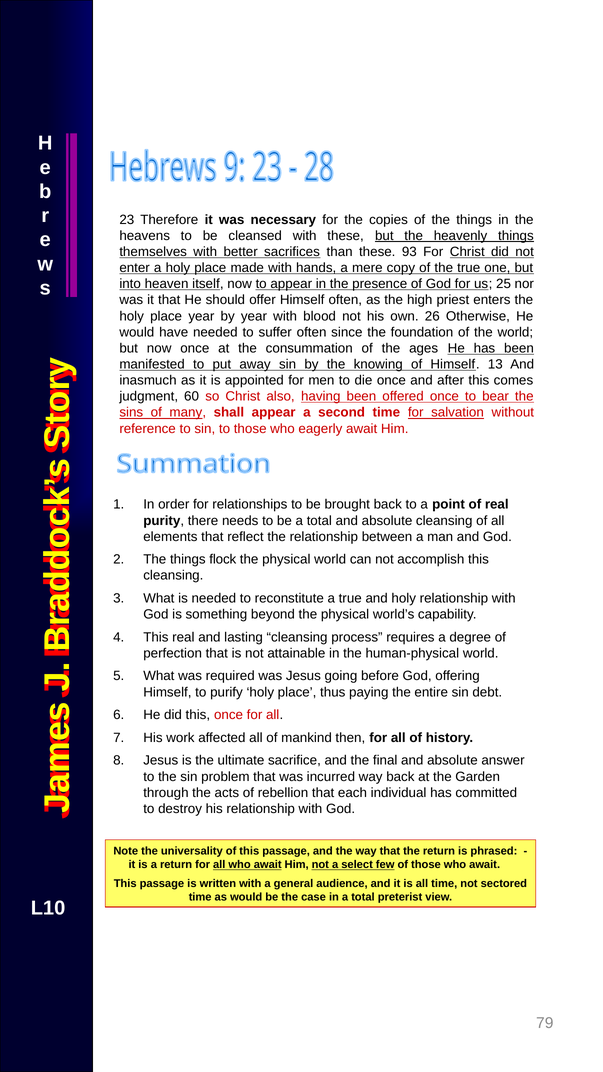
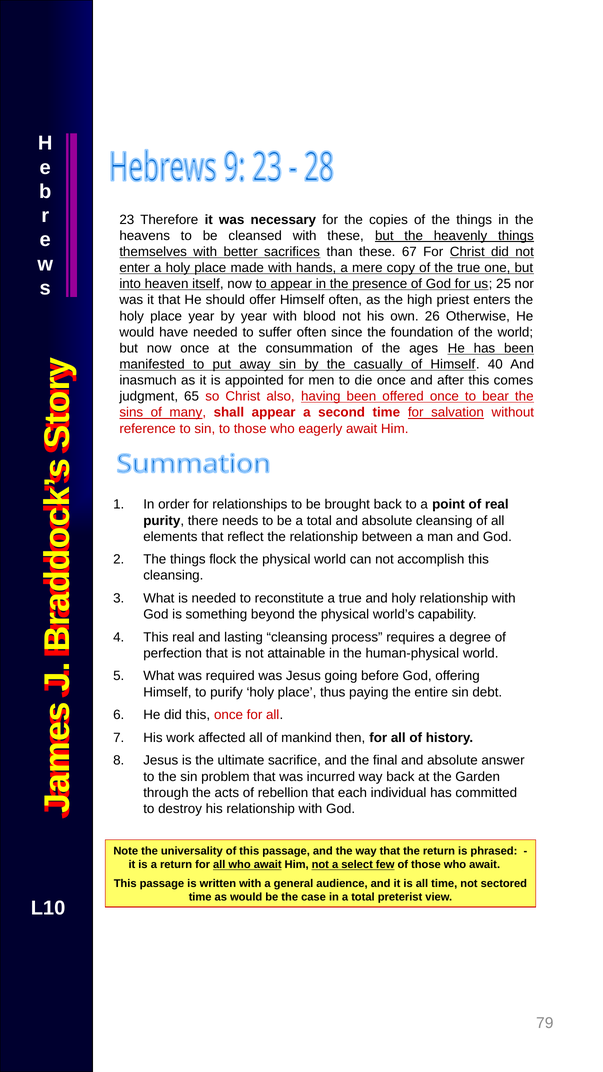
93: 93 -> 67 (409, 252)
knowing: knowing -> casually (378, 364)
13: 13 -> 40 (495, 364)
60: 60 -> 65 (192, 397)
